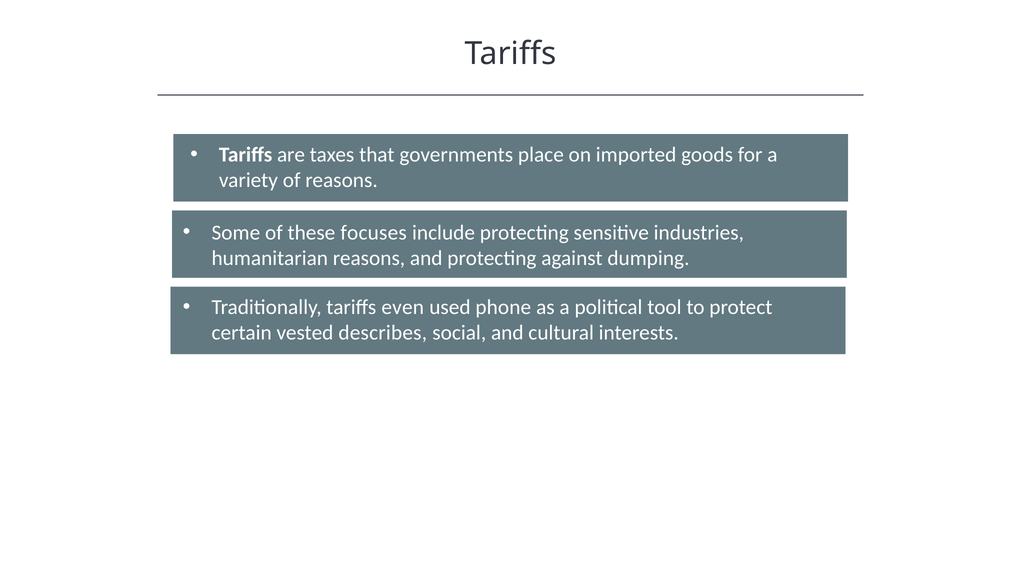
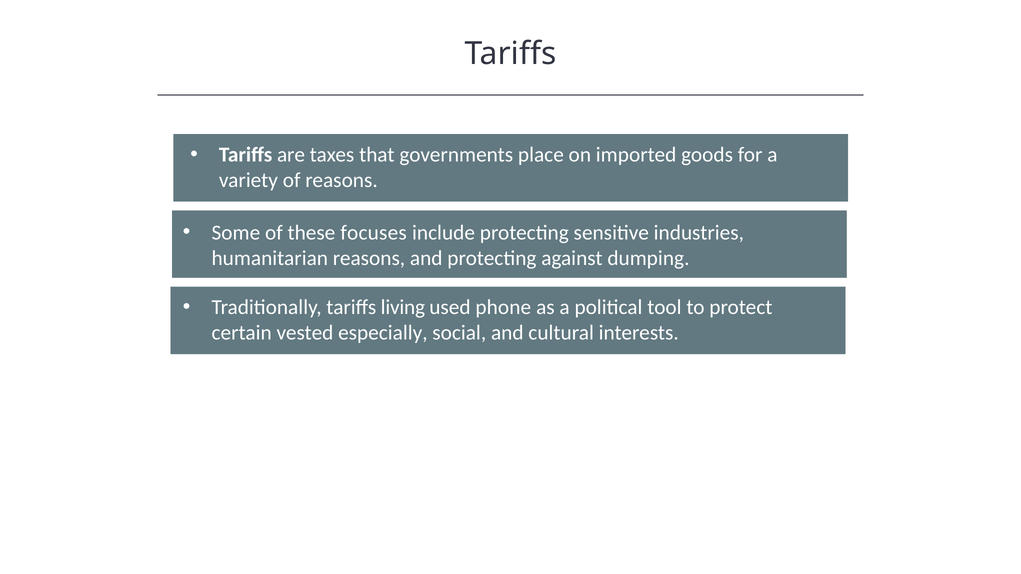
even: even -> living (403, 308)
describes: describes -> especially (383, 333)
